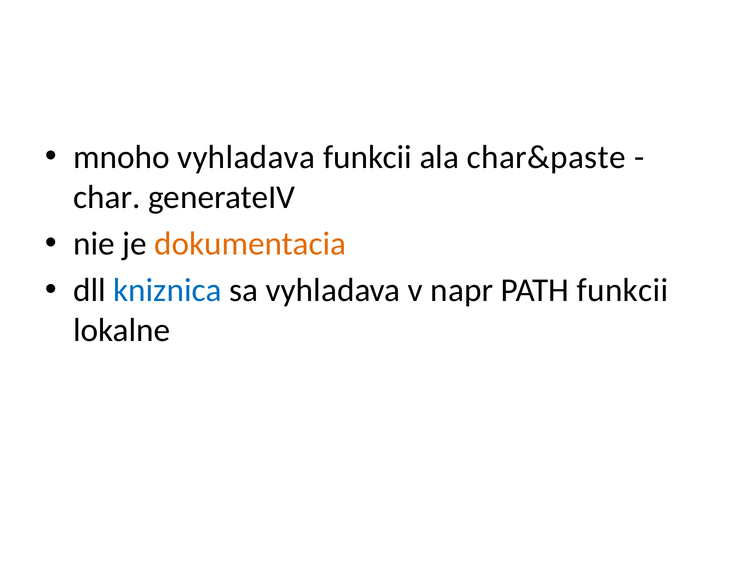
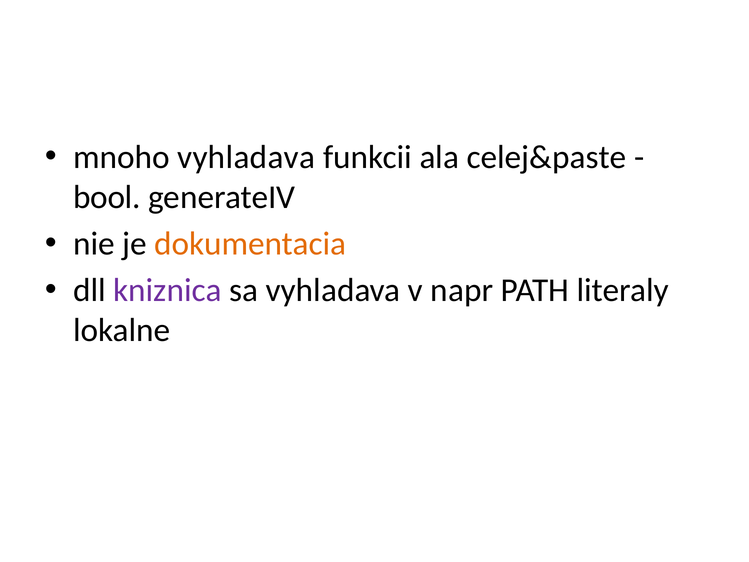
char&paste: char&paste -> celej&paste (546, 157)
char: char -> bool (107, 197)
kniznica colour: blue -> purple (167, 290)
PATH funkcii: funkcii -> literaly (623, 290)
